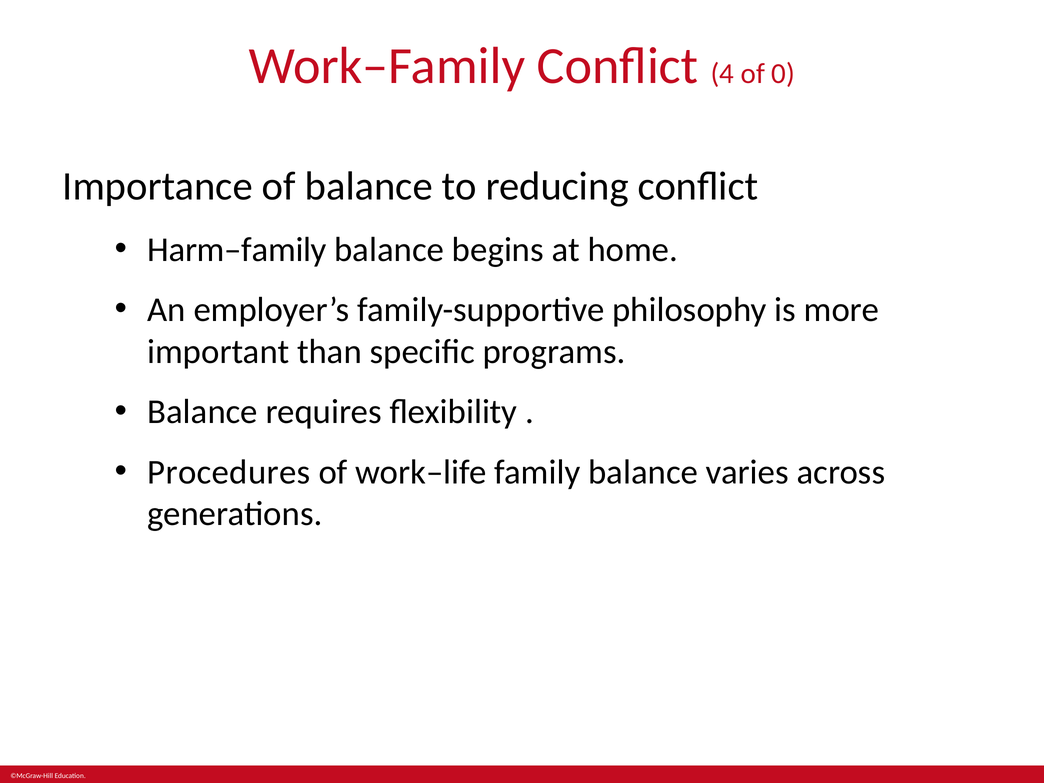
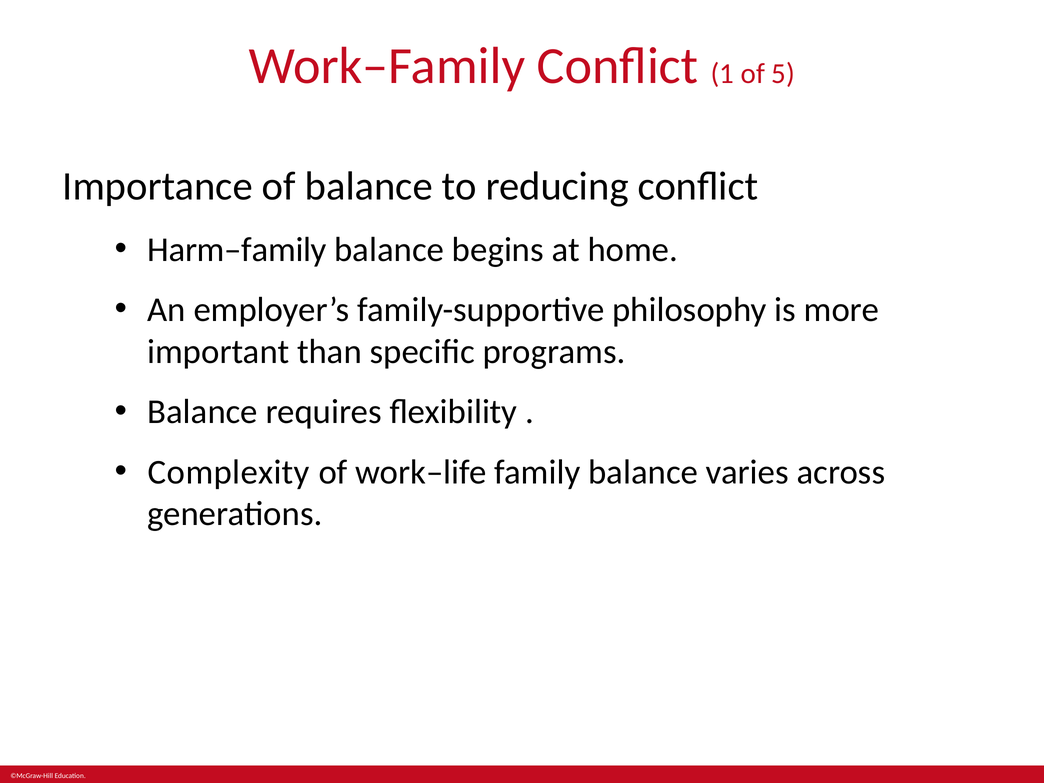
4: 4 -> 1 (722, 74)
0: 0 -> 5 (783, 74)
Procedures: Procedures -> Complexity (229, 472)
